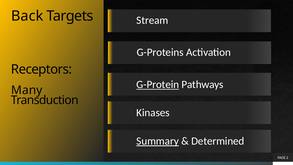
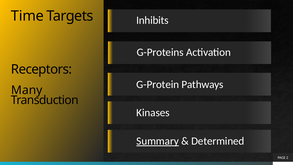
Back: Back -> Time (27, 16)
Stream: Stream -> Inhibits (152, 20)
G-Protein underline: present -> none (158, 84)
